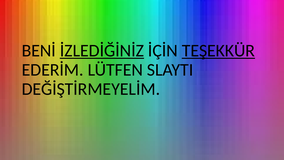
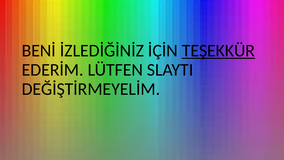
İZLEDİĞİNİZ underline: present -> none (102, 51)
